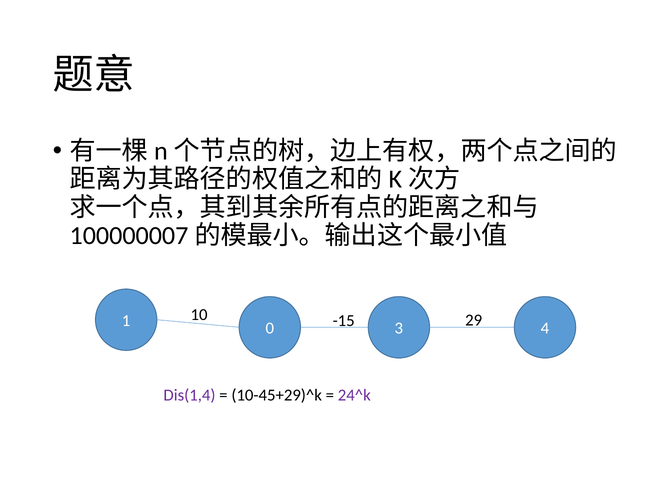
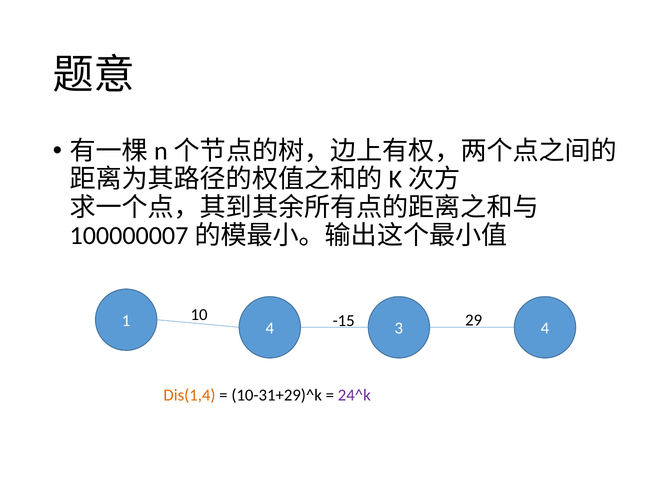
1 0: 0 -> 4 (270, 329)
Dis(1,4 colour: purple -> orange (189, 395)
10-45+29)^k: 10-45+29)^k -> 10-31+29)^k (277, 395)
